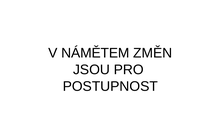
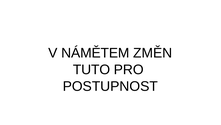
JSOU: JSOU -> TUTO (92, 69)
